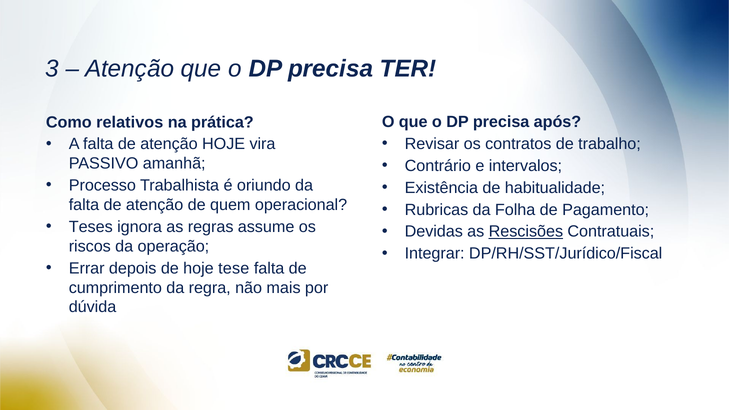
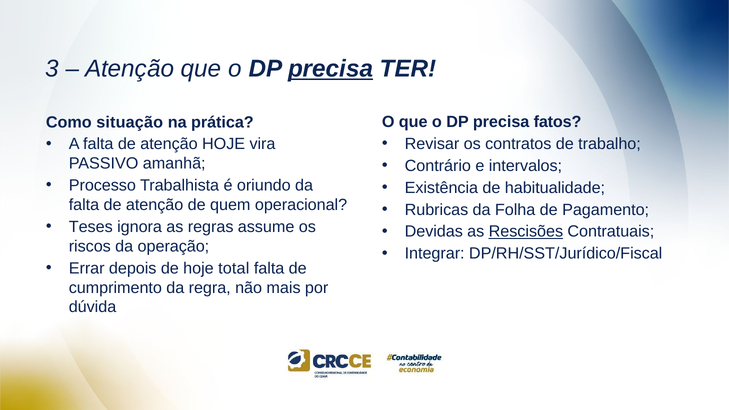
precisa underline: none -> present (331, 69)
após: após -> fatos (558, 122)
relativos: relativos -> situação (130, 122)
tese: tese -> total (234, 268)
